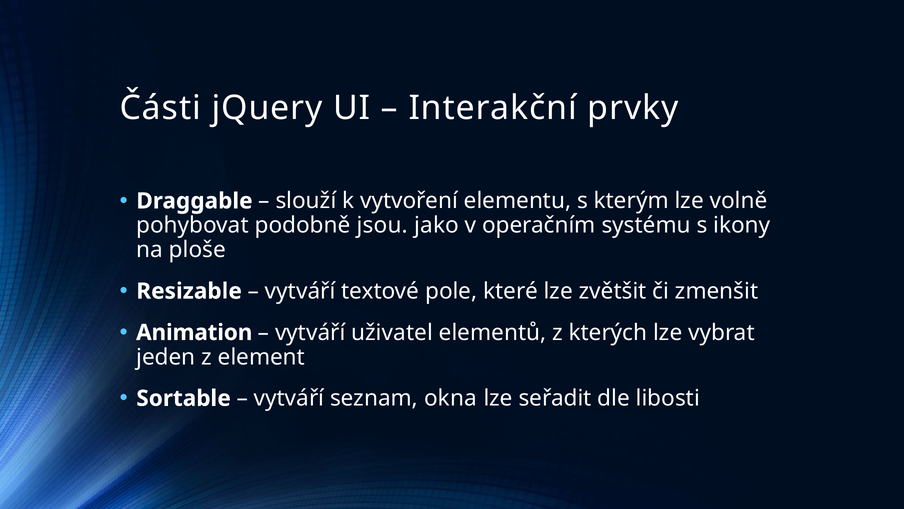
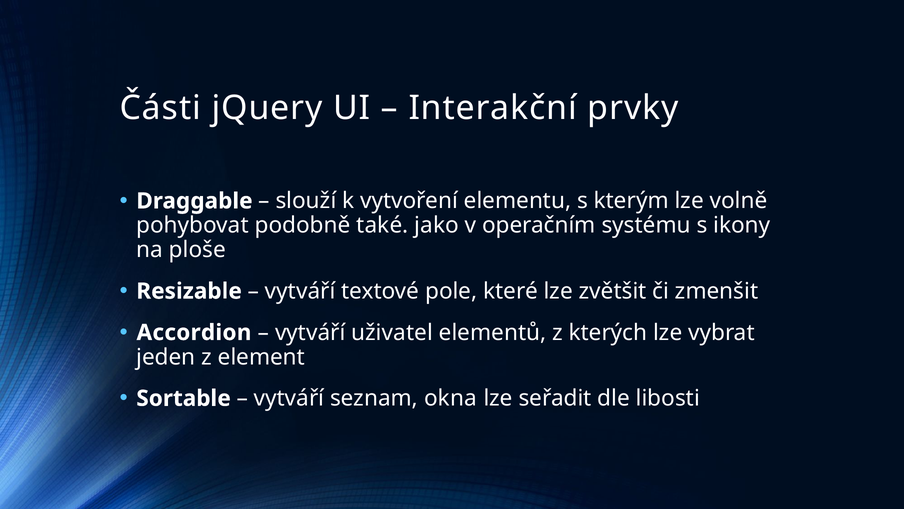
jsou: jsou -> také (382, 225)
Animation: Animation -> Accordion (194, 332)
